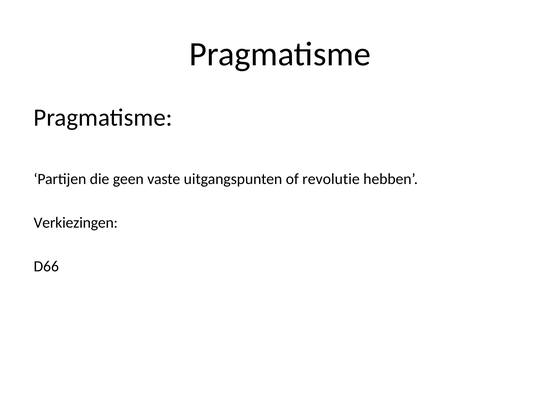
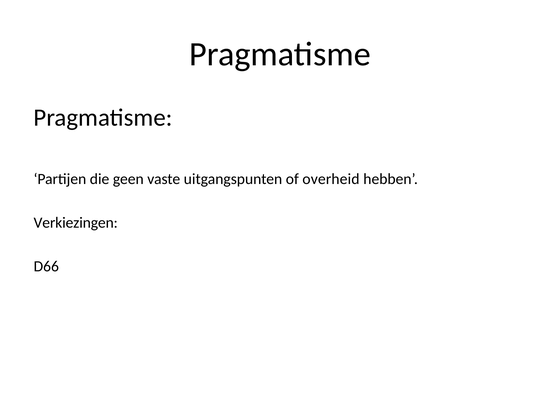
revolutie: revolutie -> overheid (331, 179)
